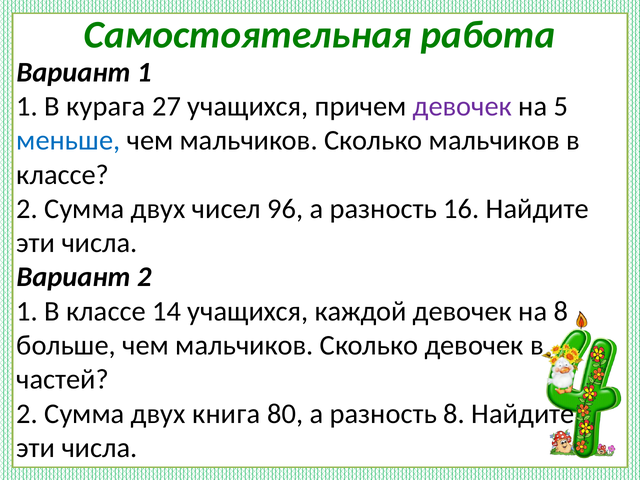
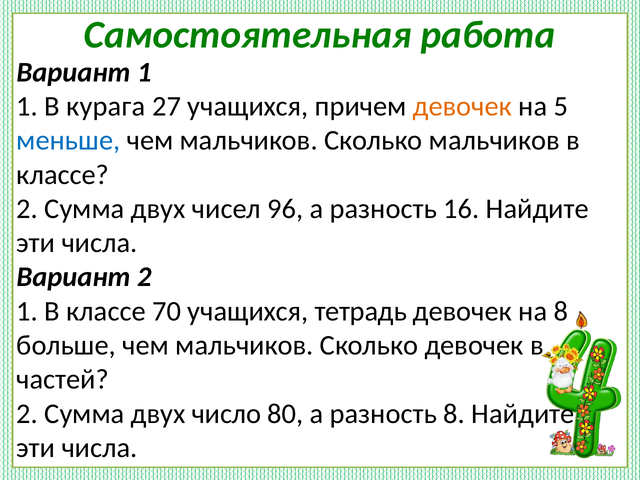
девочек colour: purple -> orange (462, 106)
14: 14 -> 70 (167, 311)
каждой: каждой -> тетрадь (361, 311)
книга: книга -> число (226, 414)
